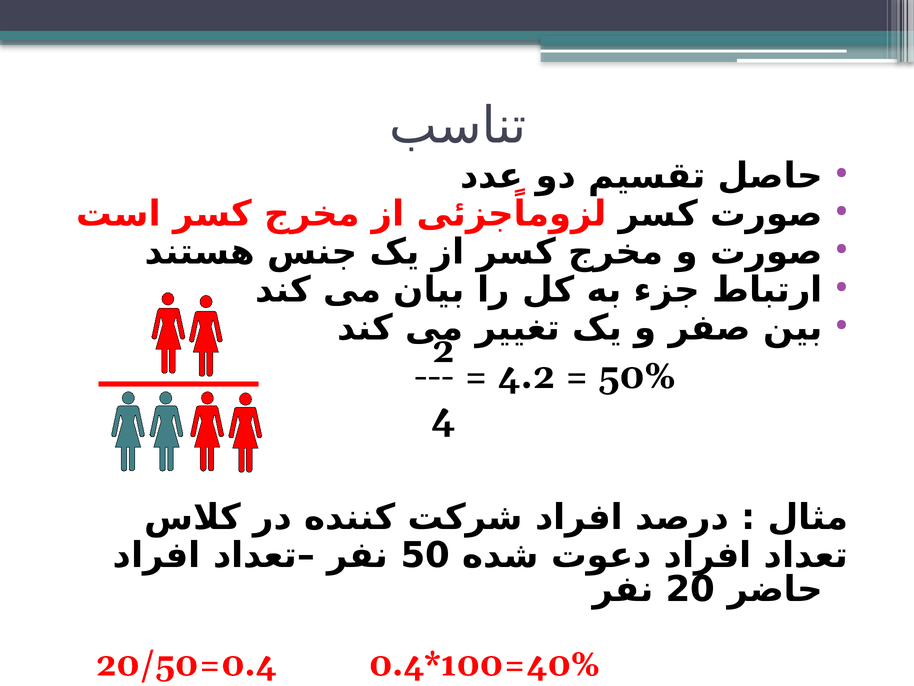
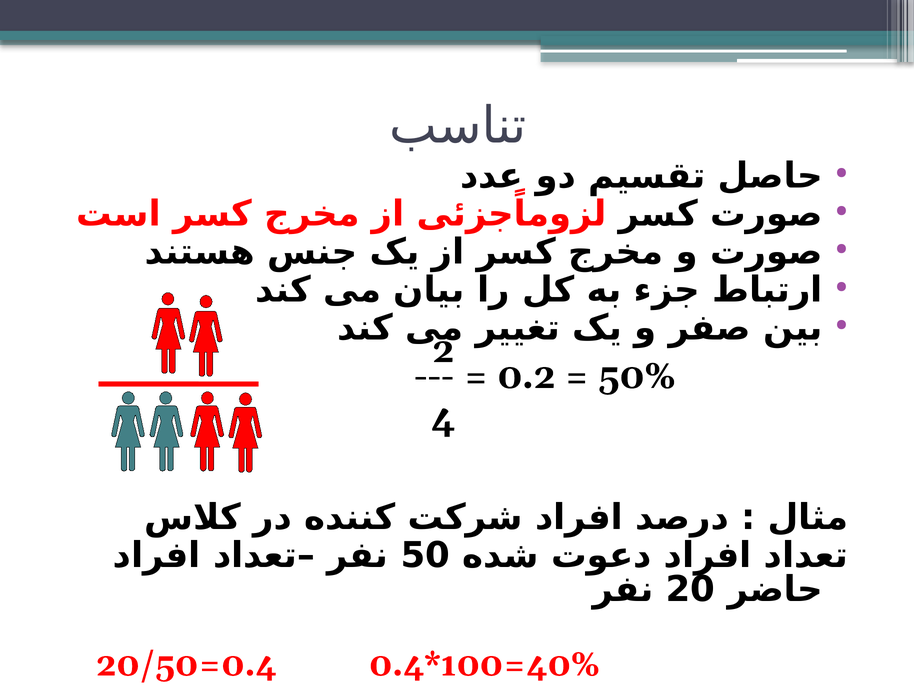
4.2: 4.2 -> 0.2 (527, 376)
